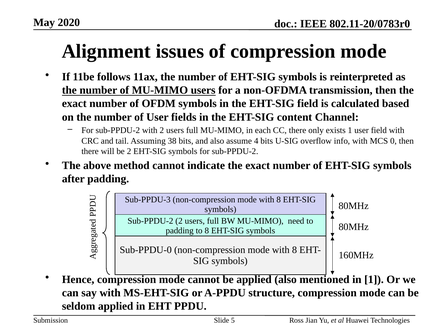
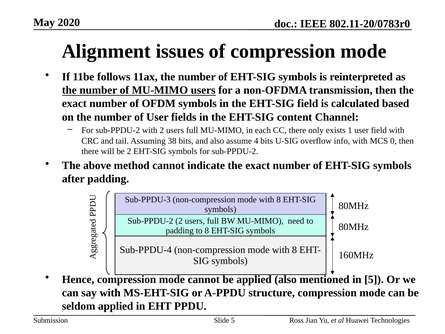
Sub-PPDU-0: Sub-PPDU-0 -> Sub-PPDU-4 (146, 250)
in 1: 1 -> 5 (374, 279)
